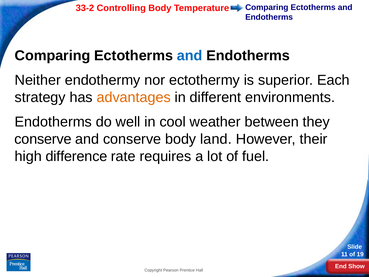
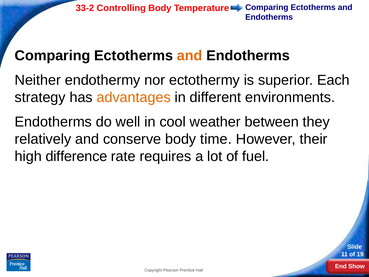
and colour: blue -> orange (190, 56)
conserve: conserve -> relatively (43, 139)
land: land -> time (216, 139)
